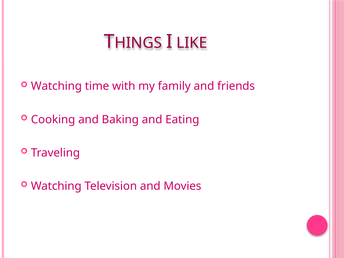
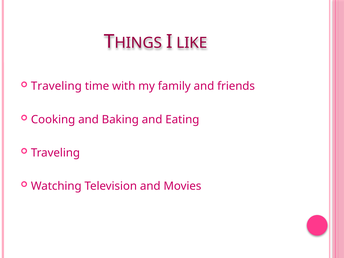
Watching: Watching -> Traveling (56, 86)
